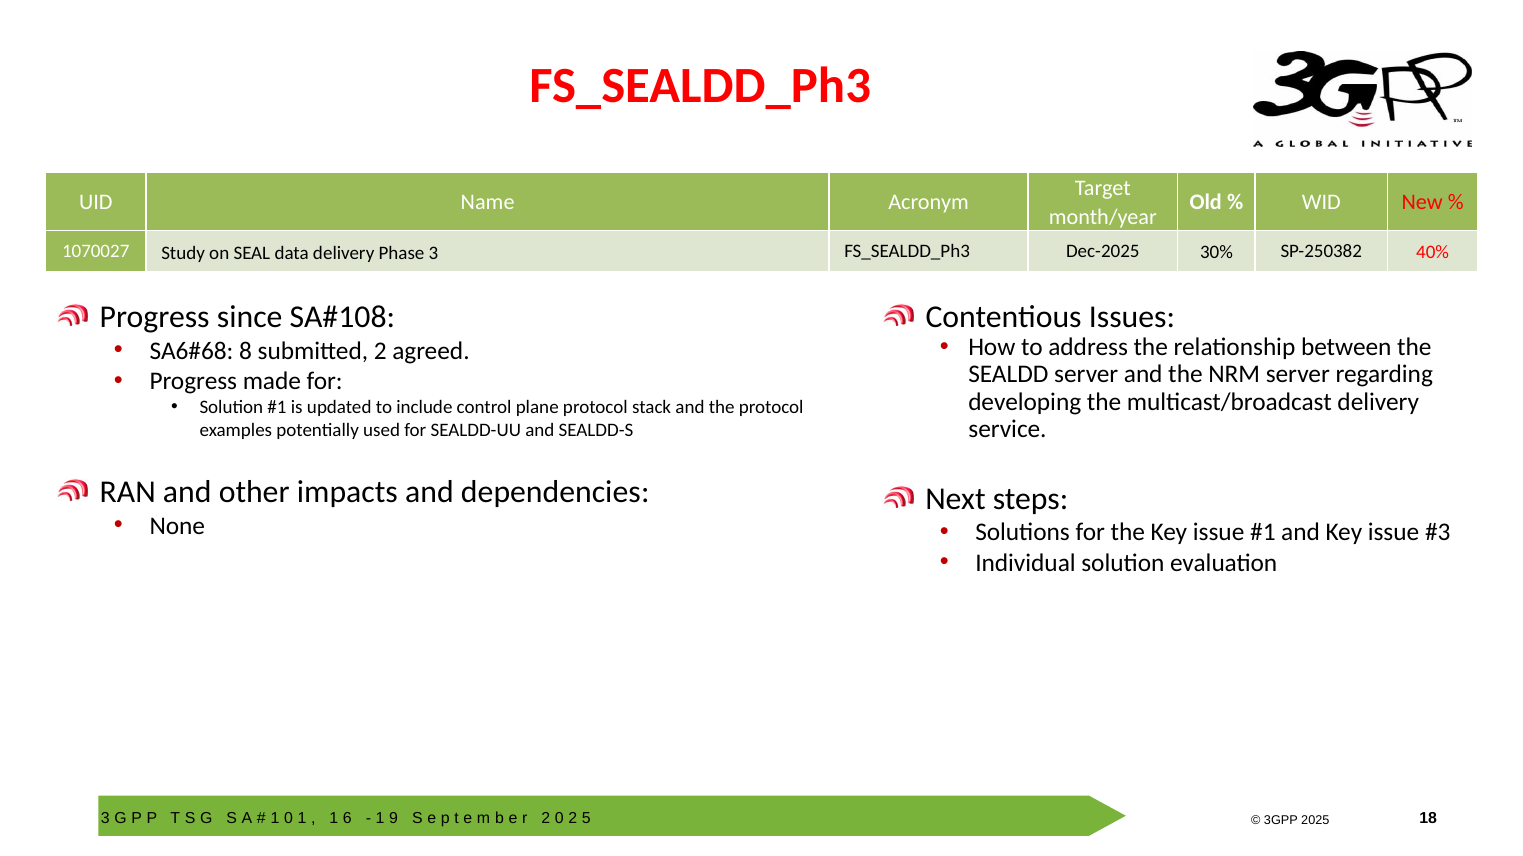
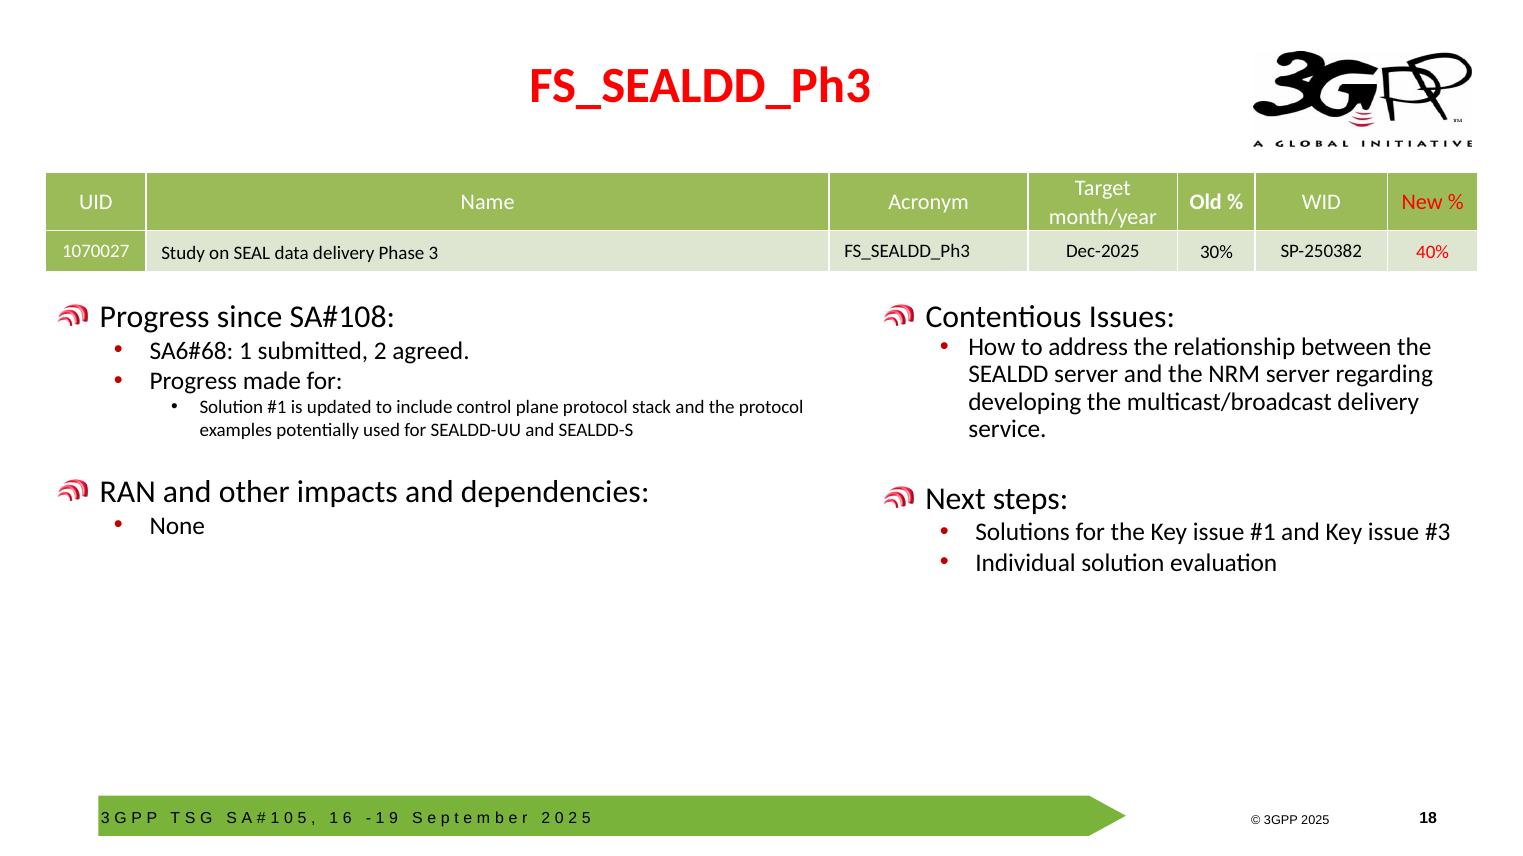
8: 8 -> 1 (246, 351)
1: 1 -> 5 (302, 819)
